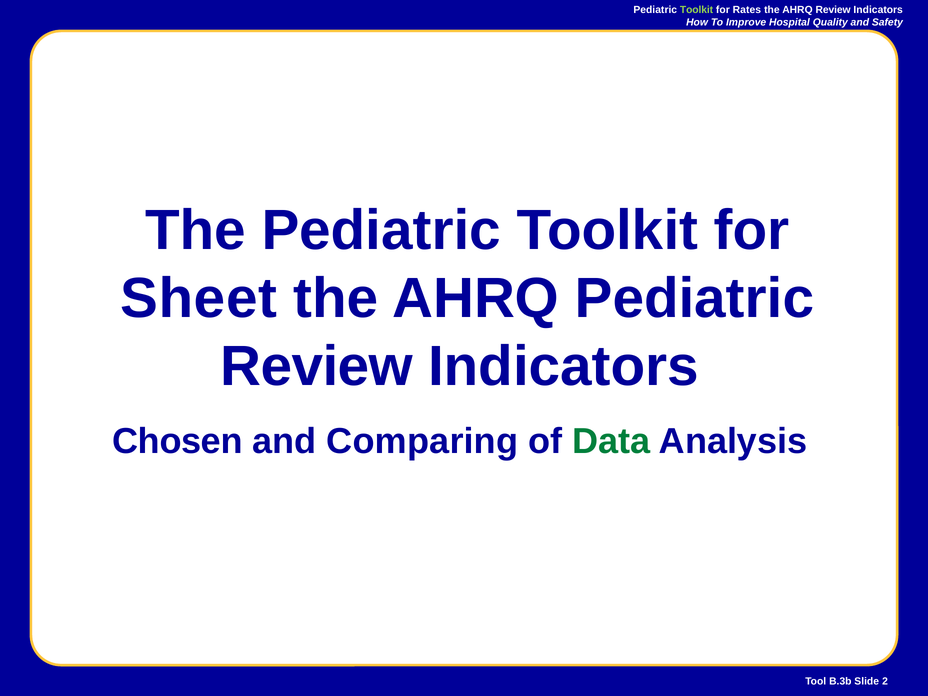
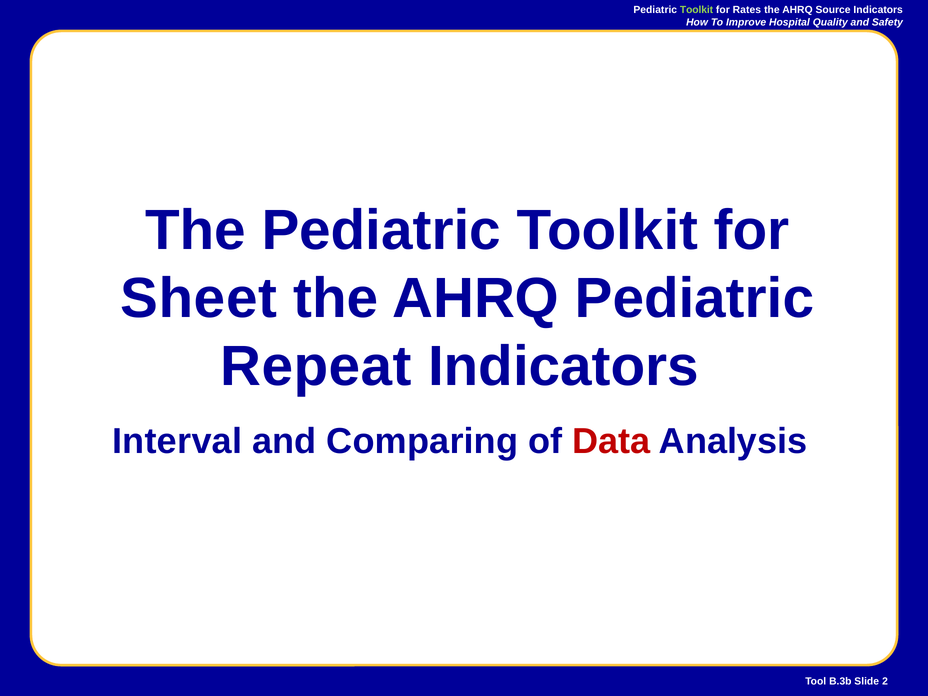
AHRQ Review: Review -> Source (833, 10)
Review: Review -> Repeat (316, 367)
Chosen: Chosen -> Interval (177, 441)
Data colour: green -> red (611, 441)
